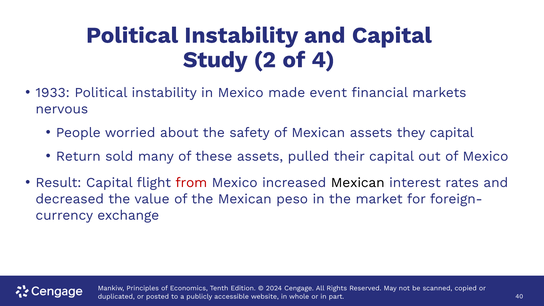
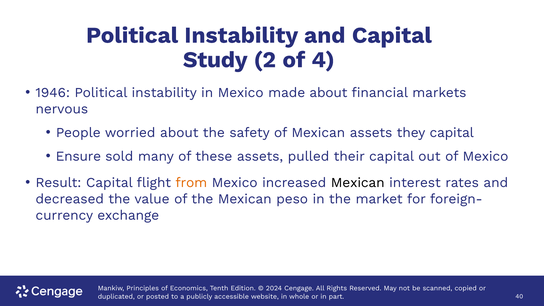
1933: 1933 -> 1946 (53, 93)
made event: event -> about (328, 93)
Return: Return -> Ensure (78, 156)
from colour: red -> orange (191, 183)
